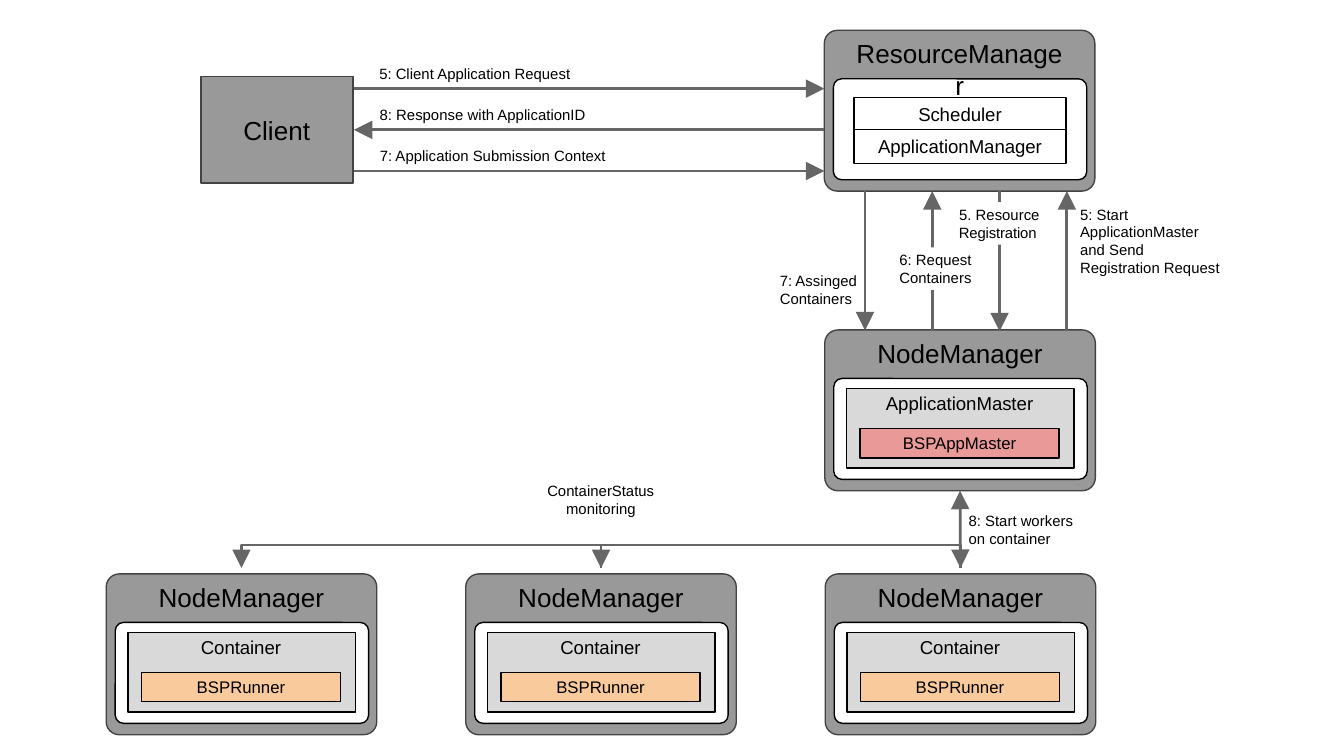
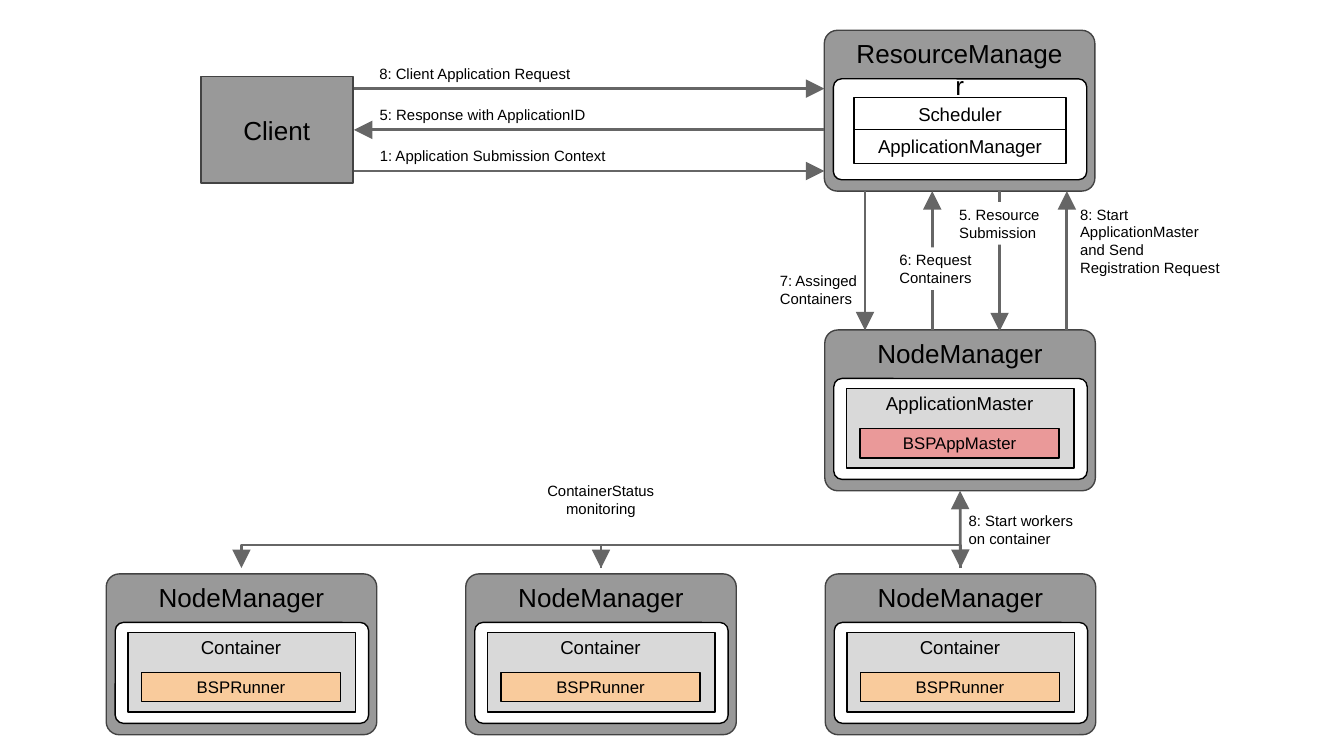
5: 5 -> 8 (386, 74)
8: 8 -> 5 (386, 115)
7: 7 -> 1 (386, 156)
5: 5 -> 8 (1086, 215)
Registration: Registration -> Submission (998, 233)
